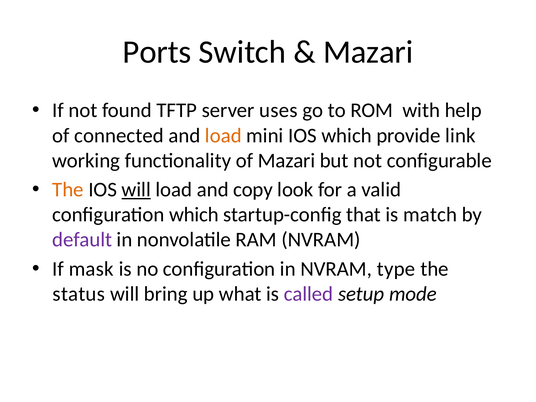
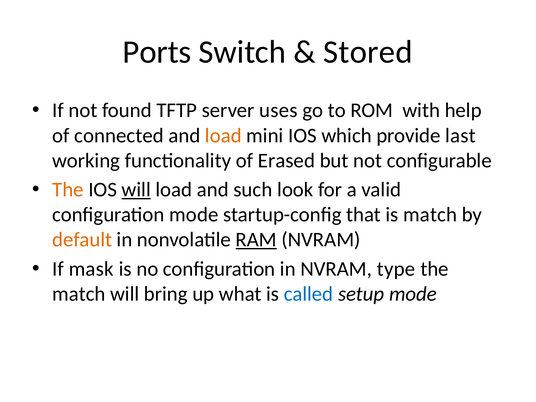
Mazari: Mazari -> Stored (368, 52)
link: link -> last (461, 135)
of Mazari: Mazari -> Erased (286, 161)
copy: copy -> such (253, 190)
configuration which: which -> mode (194, 215)
default colour: purple -> orange (82, 240)
RAM underline: none -> present (256, 240)
status: status -> match (79, 294)
called colour: purple -> blue (308, 294)
